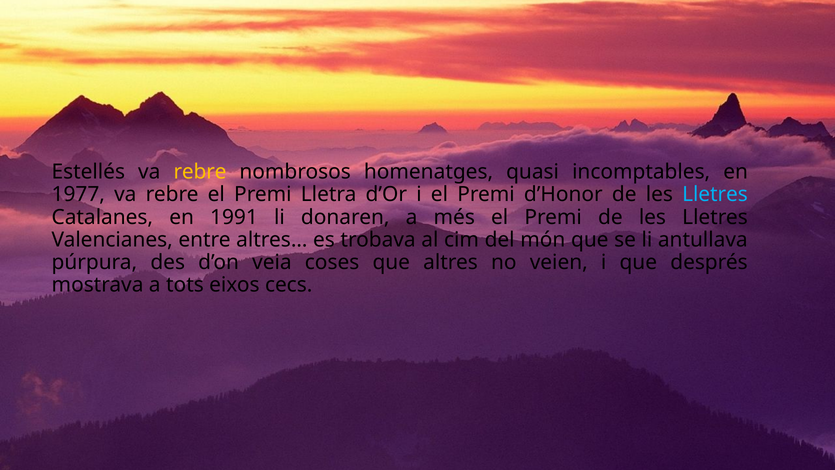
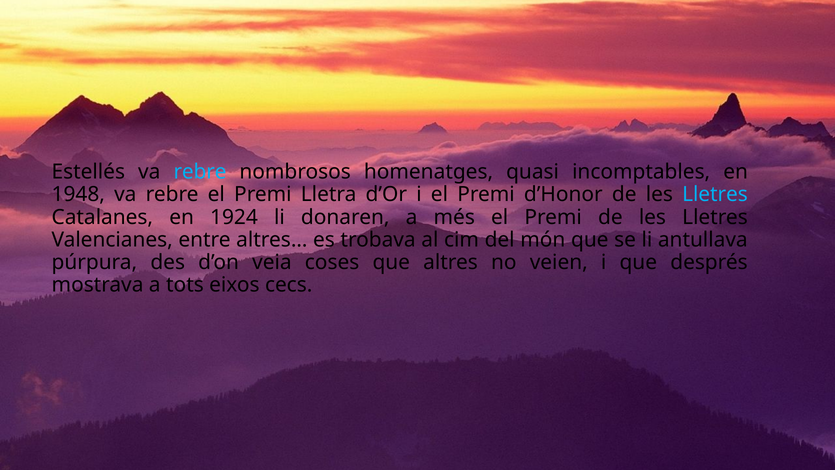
rebre colour: yellow -> light blue (200, 172)
1977: 1977 -> 1948 (78, 194)
1991: 1991 -> 1924 (234, 217)
